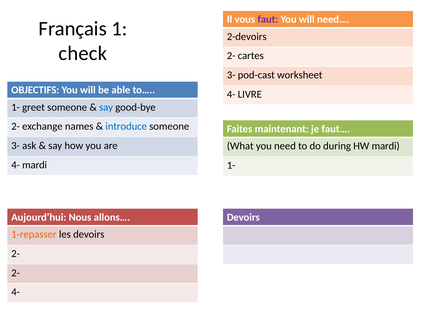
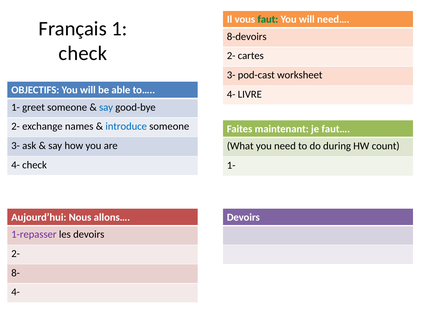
faut colour: purple -> green (268, 19)
2-devoirs: 2-devoirs -> 8-devoirs (247, 37)
HW mardi: mardi -> count (386, 146)
4- mardi: mardi -> check (35, 165)
1-repasser colour: orange -> purple (34, 234)
2-: 2- -> 8- (16, 273)
